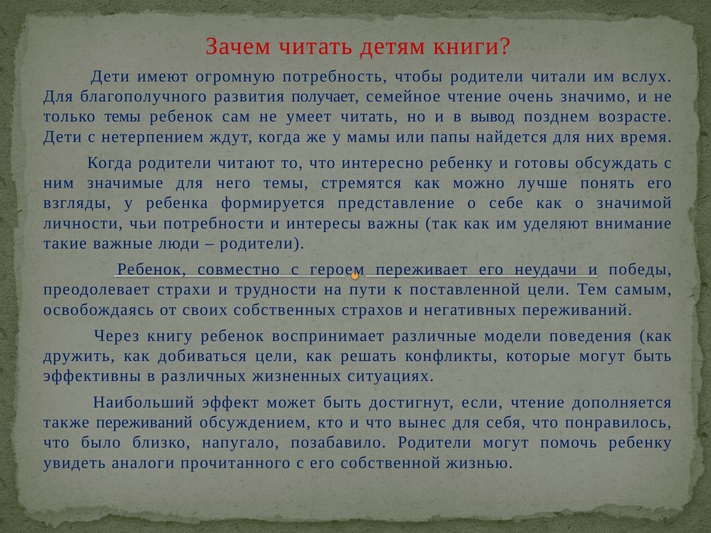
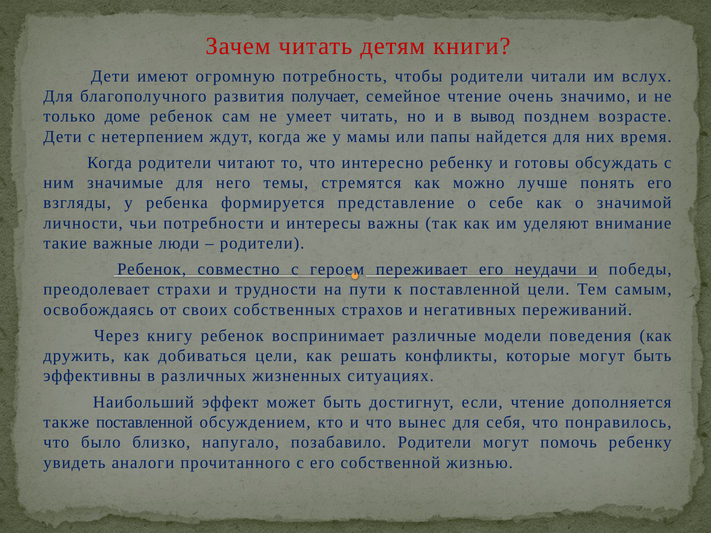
только темы: темы -> доме (122, 116)
также переживаний: переживаний -> поставленной (144, 422)
